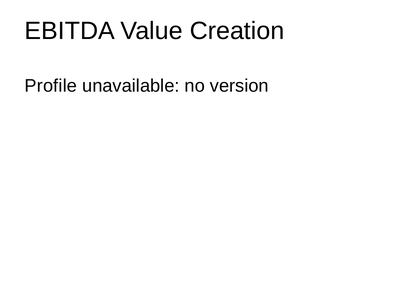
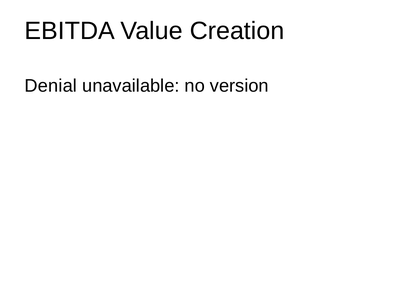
Profile: Profile -> Denial (51, 86)
